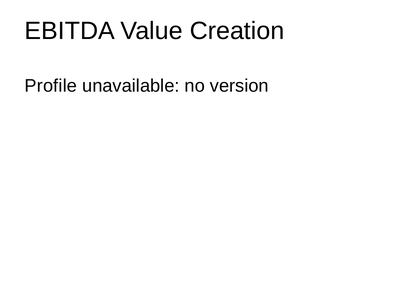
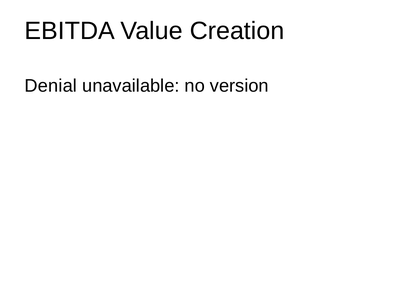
Profile: Profile -> Denial (51, 86)
